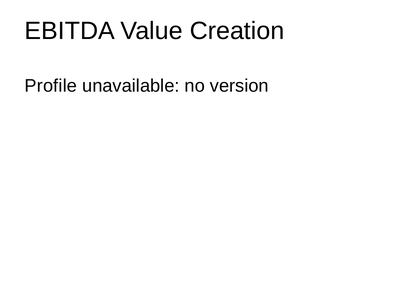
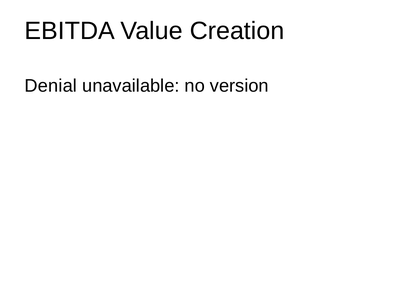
Profile: Profile -> Denial (51, 86)
